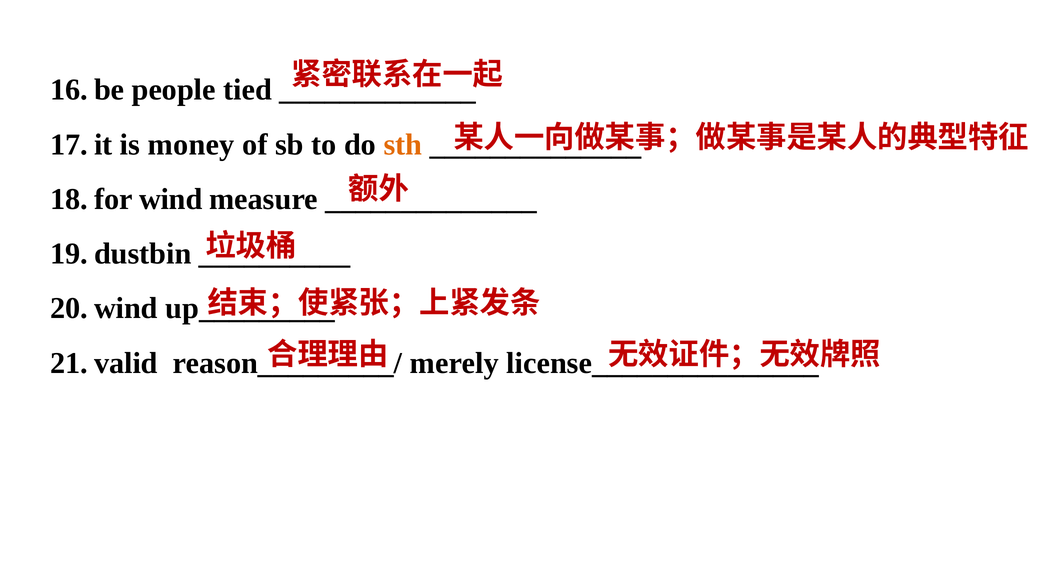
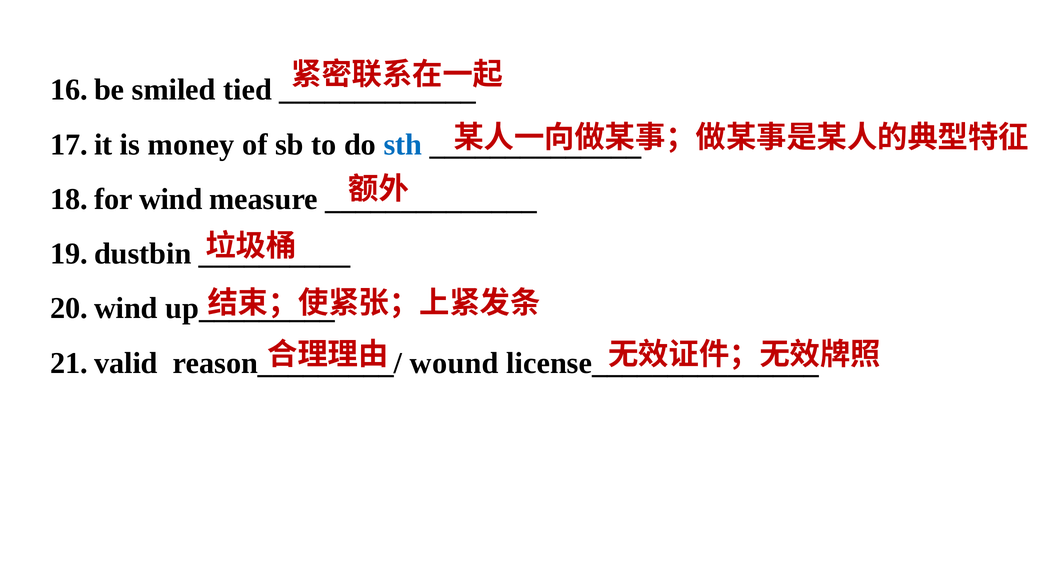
people: people -> smiled (174, 90)
sth colour: orange -> blue (403, 144)
merely: merely -> wound (454, 363)
